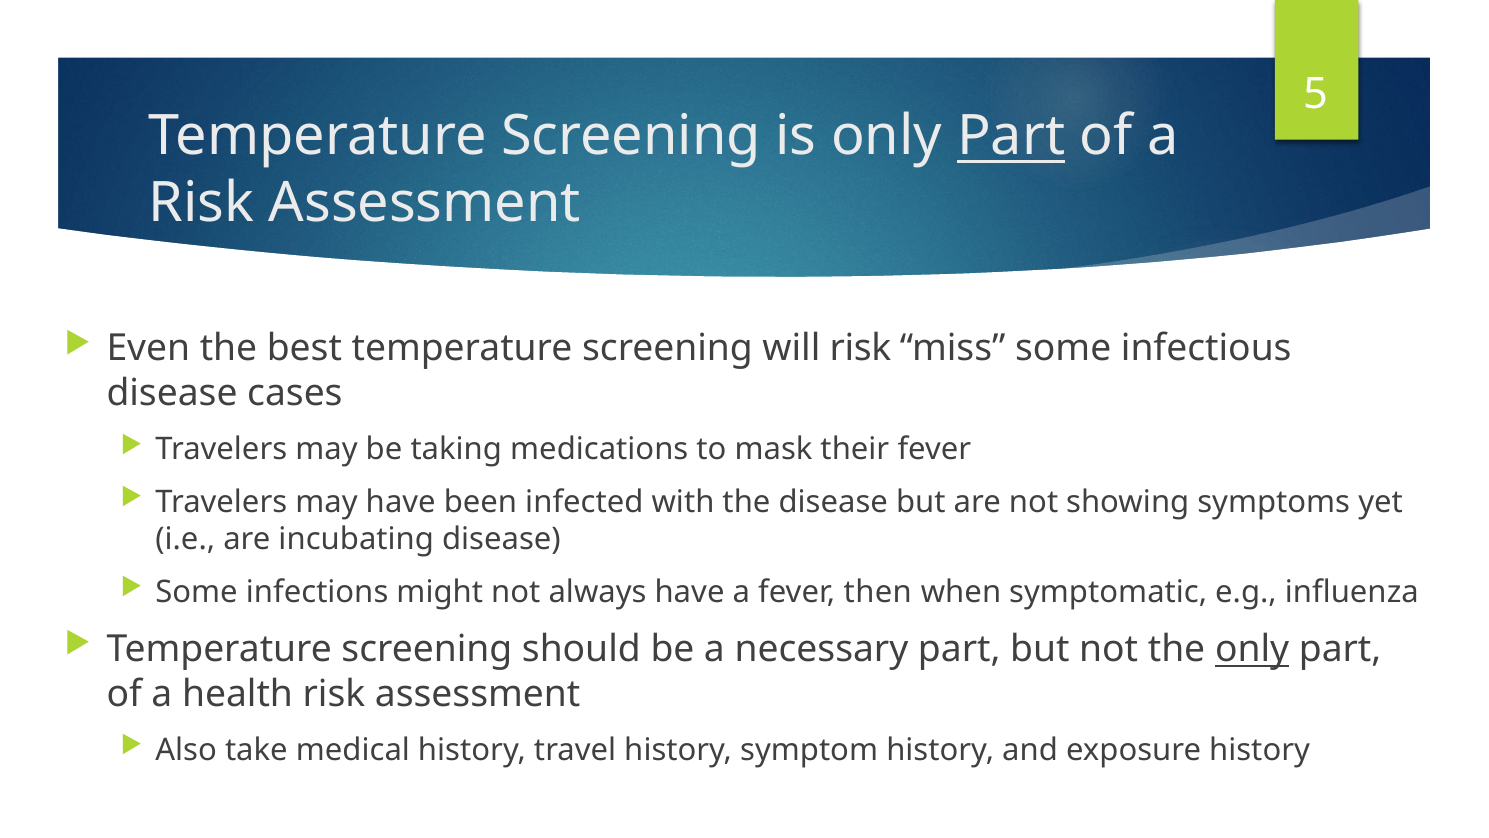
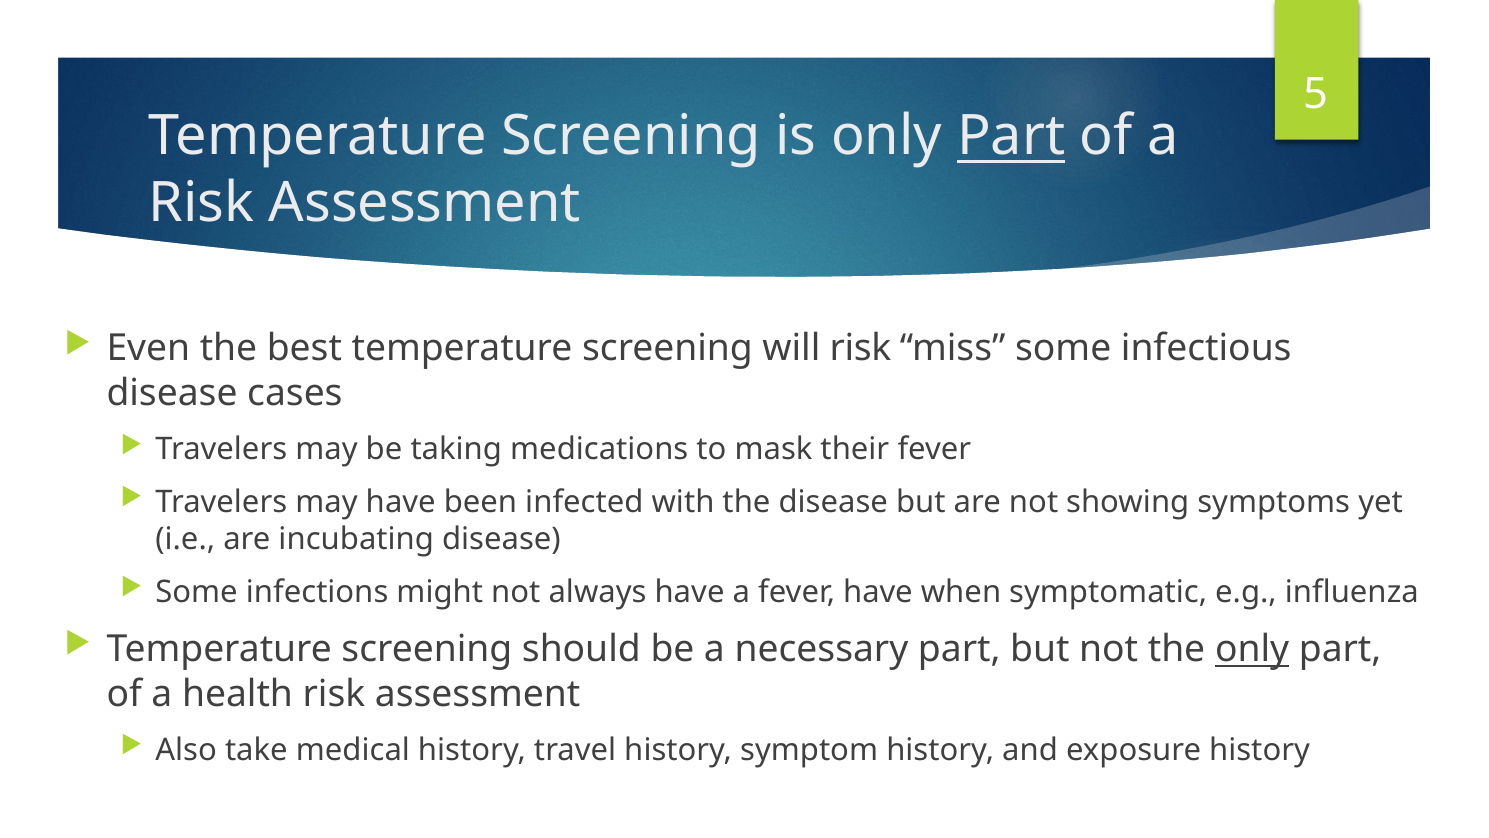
fever then: then -> have (878, 592)
